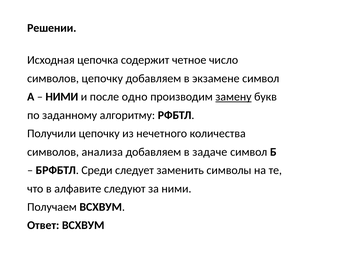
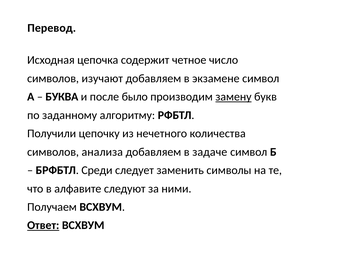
Решении: Решении -> Перевод (52, 28)
символов цепочку: цепочку -> изучают (102, 79)
НИМИ: НИМИ -> БУКВА (62, 97)
одно: одно -> было (135, 97)
Ответ underline: none -> present (43, 226)
